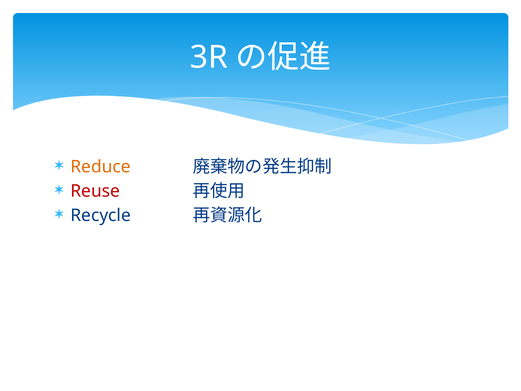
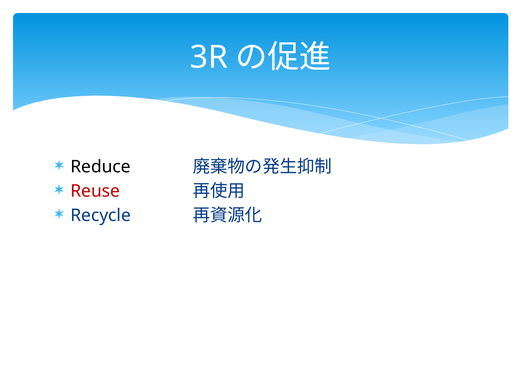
Reduce colour: orange -> black (101, 167)
